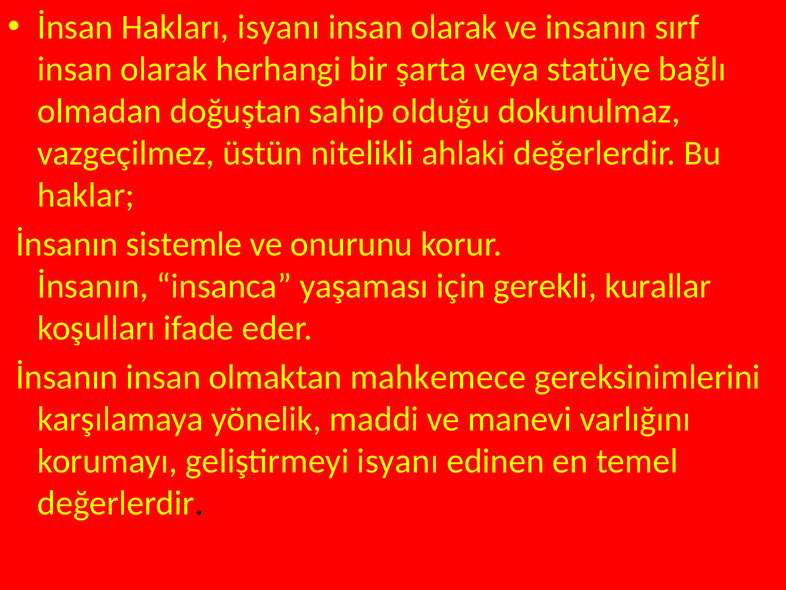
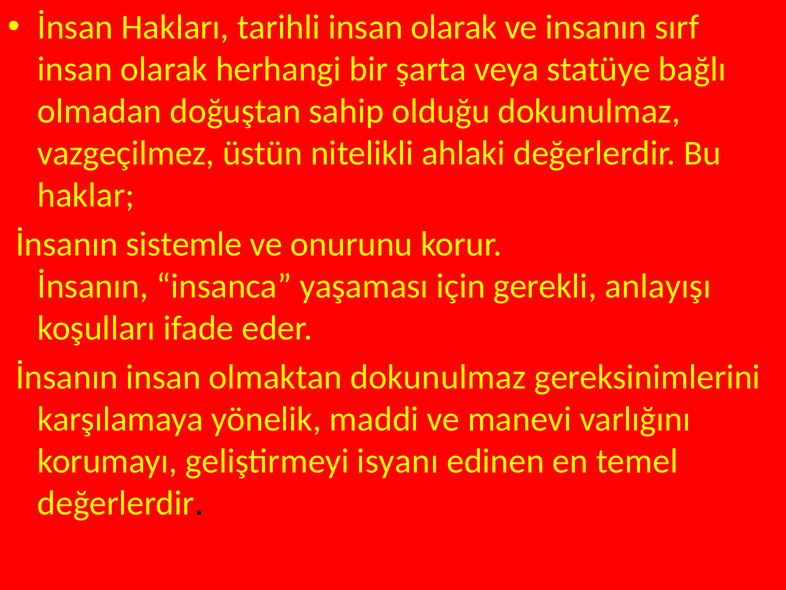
Hakları isyanı: isyanı -> tarihli (279, 27)
kurallar: kurallar -> anlayışı (658, 286)
olmaktan mahkemece: mahkemece -> dokunulmaz (438, 377)
